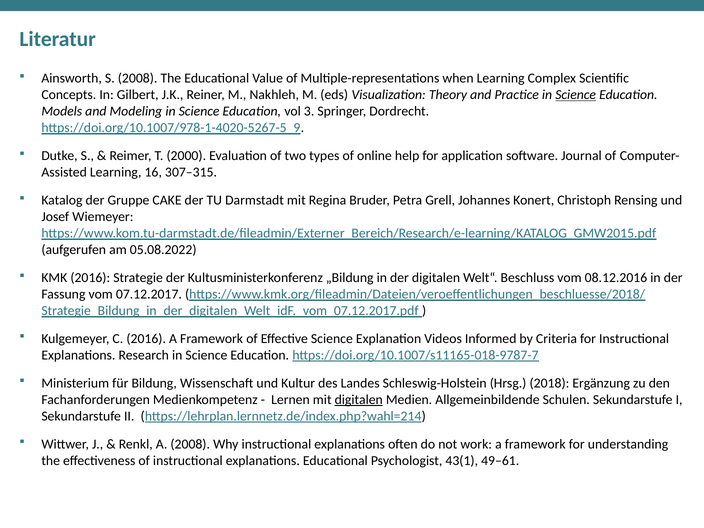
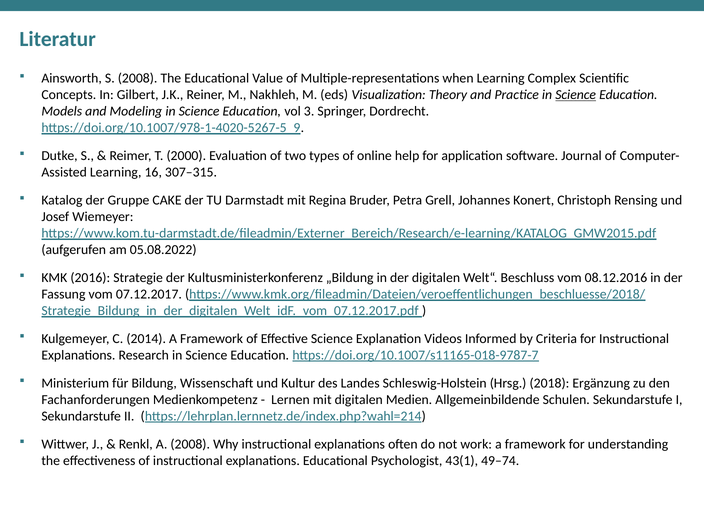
C 2016: 2016 -> 2014 (146, 339)
digitalen underline: present -> none (359, 400)
49–61: 49–61 -> 49–74 (500, 461)
